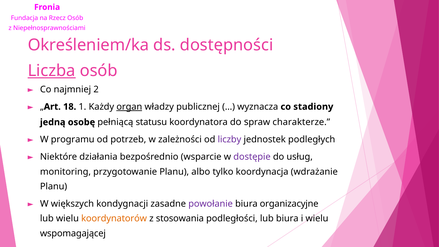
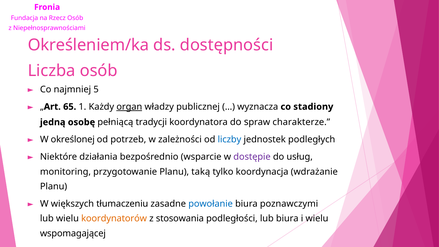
Liczba underline: present -> none (52, 71)
2: 2 -> 5 (96, 89)
18: 18 -> 65 (70, 107)
statusu: statusu -> tradycji (151, 122)
programu: programu -> określonej (73, 140)
liczby colour: purple -> blue (229, 140)
albo: albo -> taką (201, 172)
kondygnacji: kondygnacji -> tłumaczeniu (122, 204)
powołanie colour: purple -> blue (211, 204)
organizacyjne: organizacyjne -> poznawczymi (289, 204)
